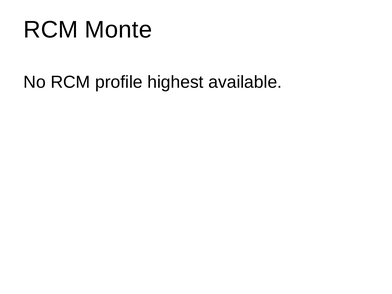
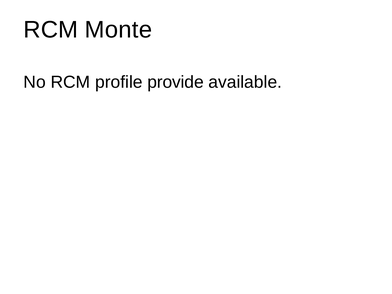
highest: highest -> provide (176, 82)
